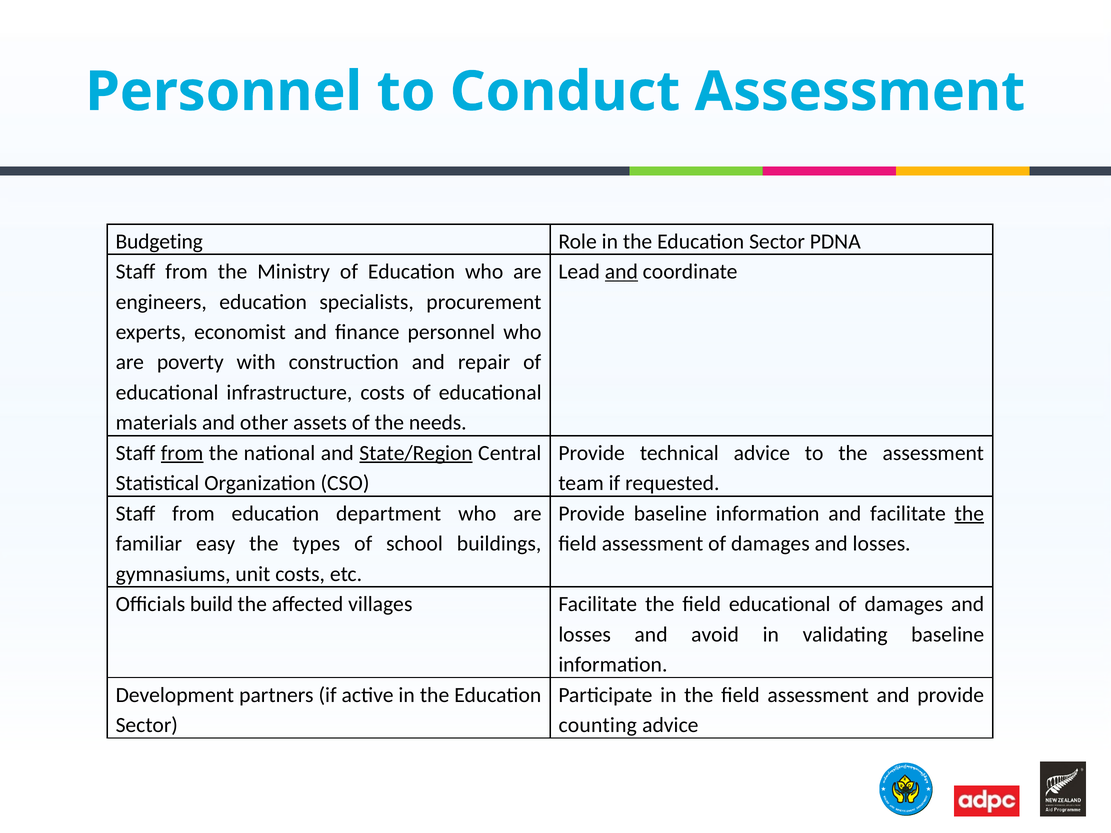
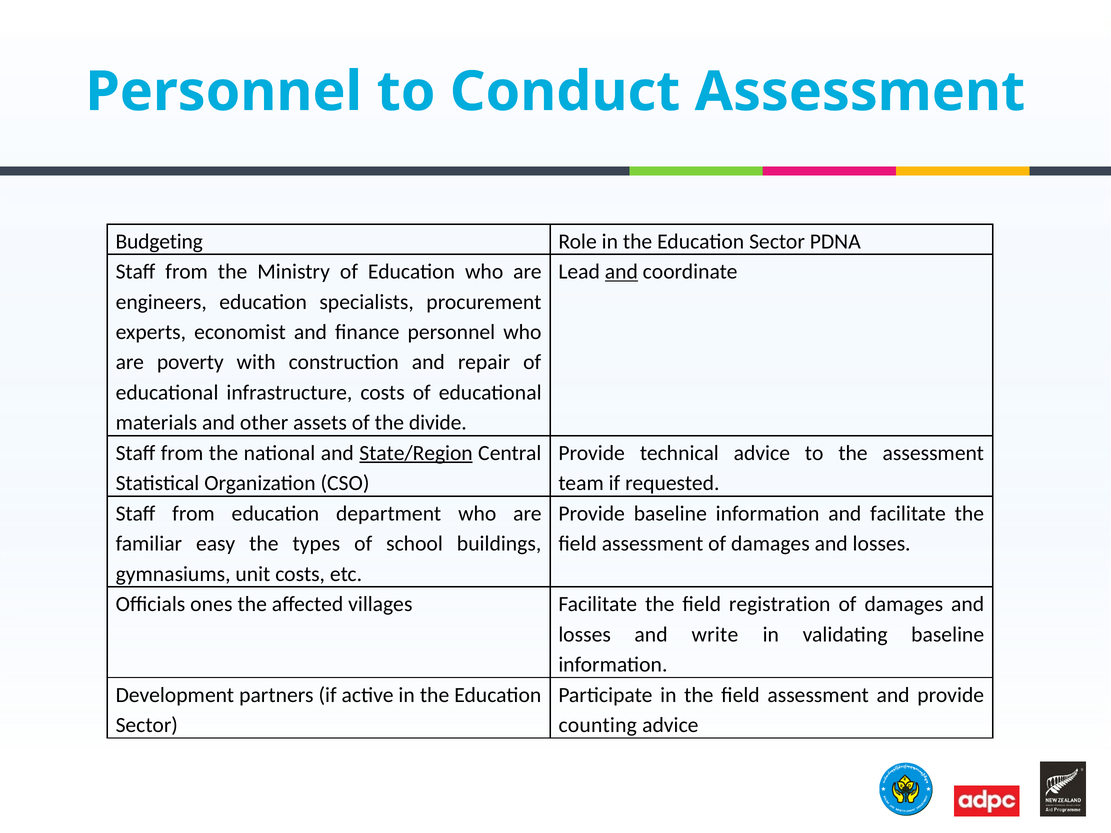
needs: needs -> divide (438, 423)
from underline: present -> none (182, 453)
the underline: present -> none (969, 514)
build: build -> ones (211, 604)
field educational: educational -> registration (780, 604)
avoid: avoid -> write (715, 635)
